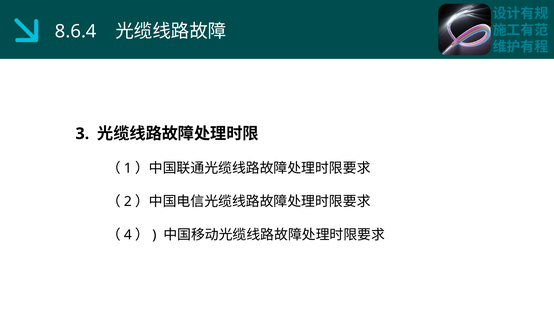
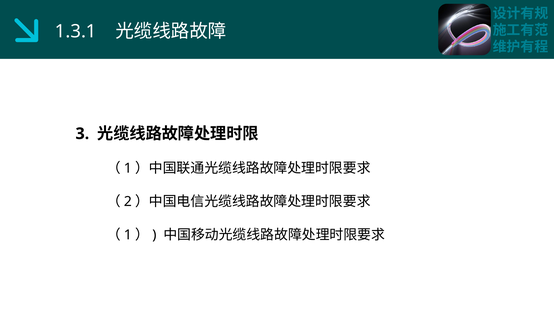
8.6.4: 8.6.4 -> 1.3.1 (76, 31)
4: 4 -> 1 (128, 234)
